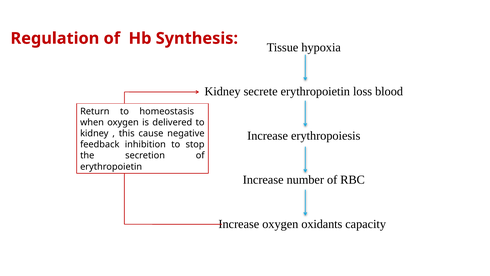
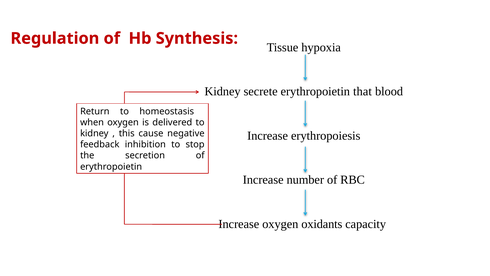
loss: loss -> that (362, 91)
